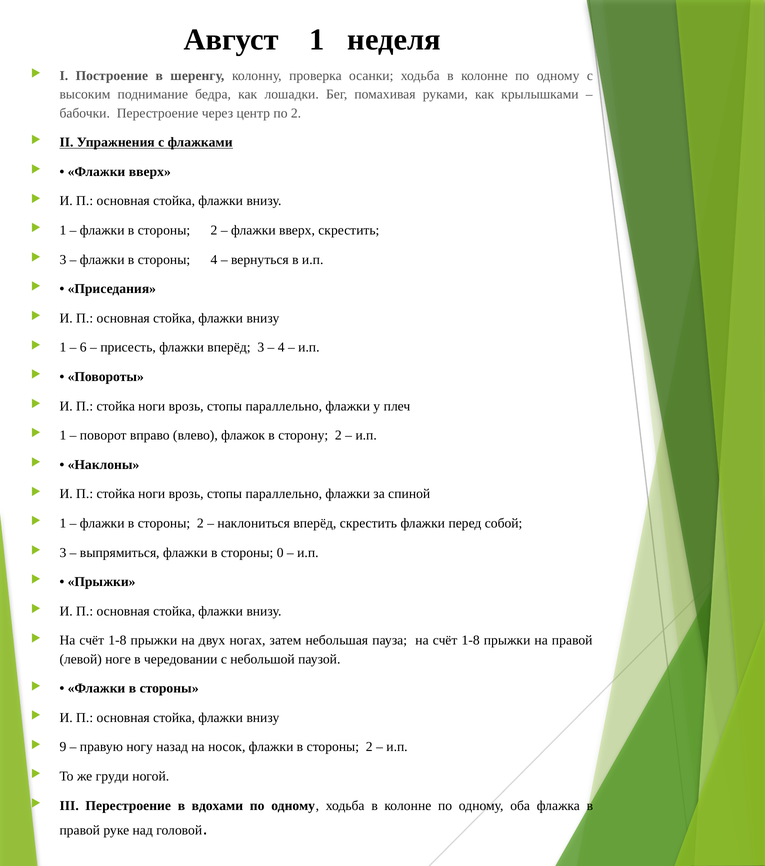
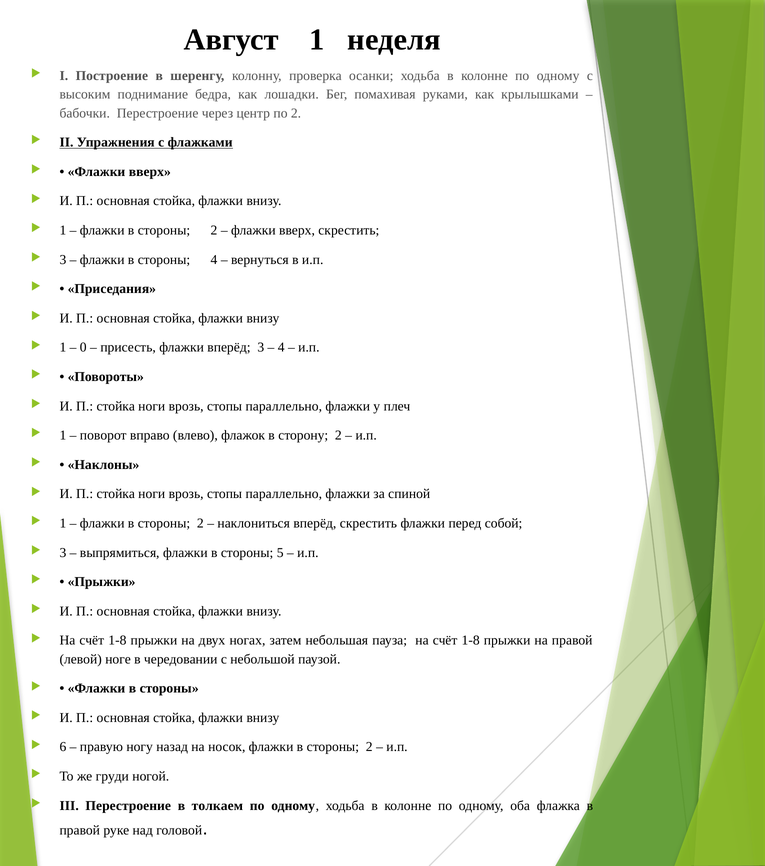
6: 6 -> 0 (83, 347)
0: 0 -> 5 (280, 553)
9: 9 -> 6 (63, 747)
вдохами: вдохами -> толкаем (217, 806)
